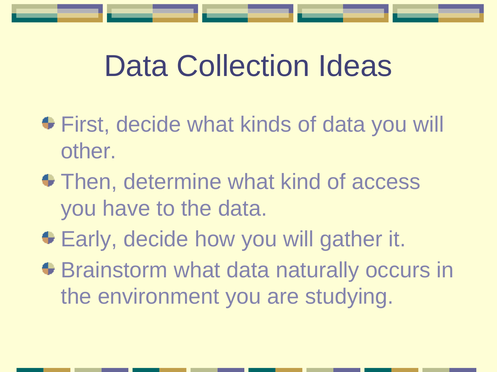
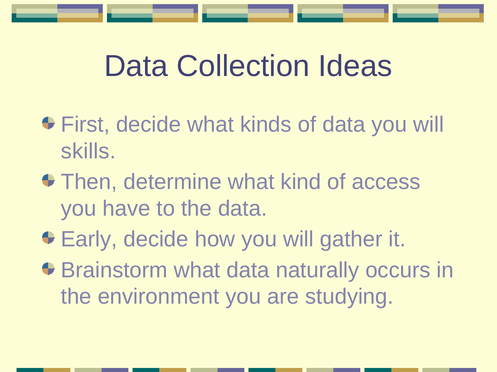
other: other -> skills (88, 151)
